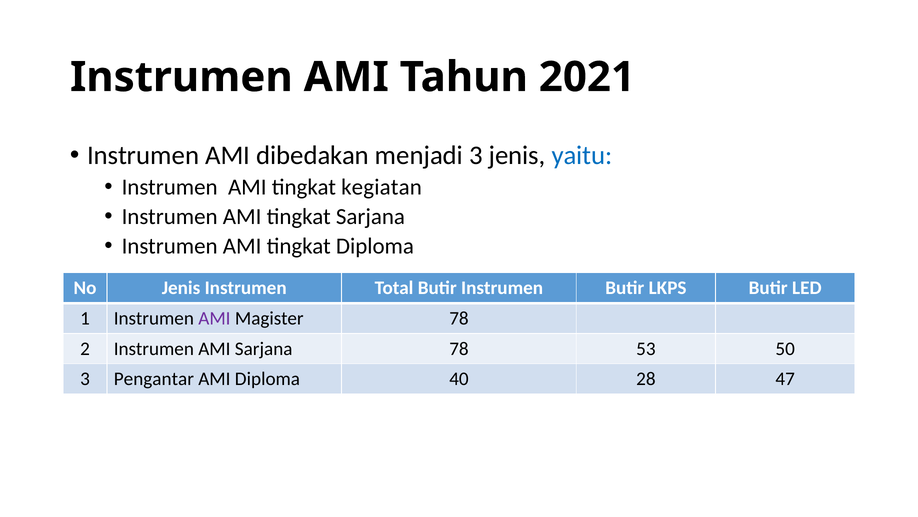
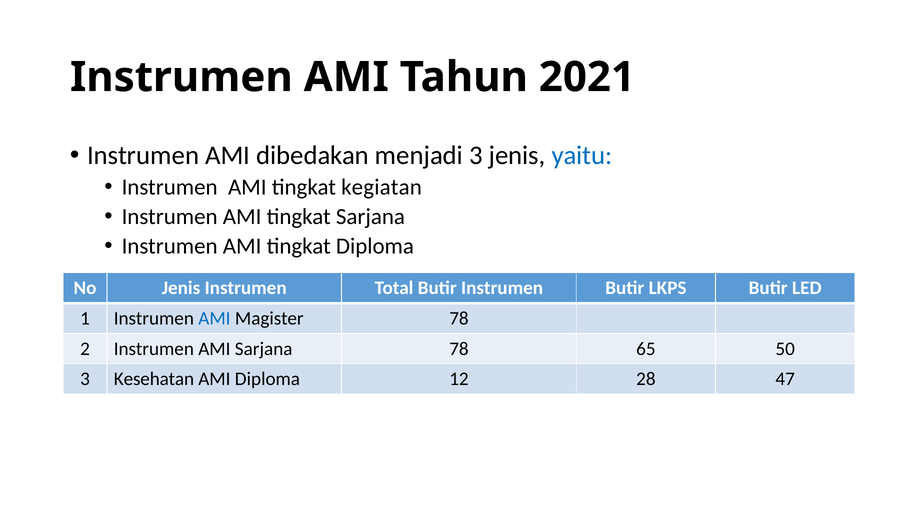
AMI colour: purple -> blue (214, 318)
53: 53 -> 65 (646, 348)
Pengantar: Pengantar -> Kesehatan (154, 379)
40: 40 -> 12 (459, 379)
